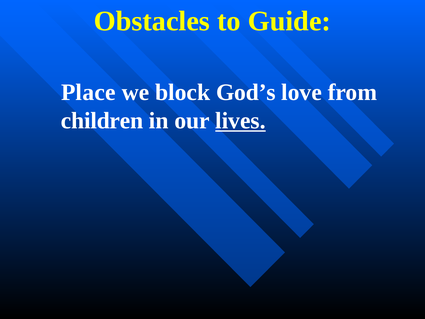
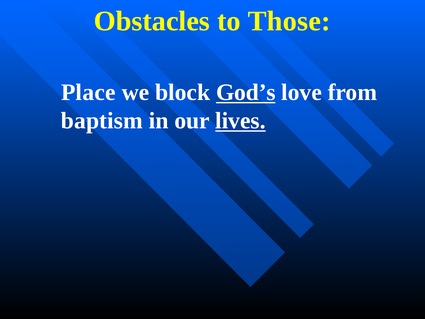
Guide: Guide -> Those (289, 21)
God’s underline: none -> present (246, 92)
children: children -> baptism (102, 121)
